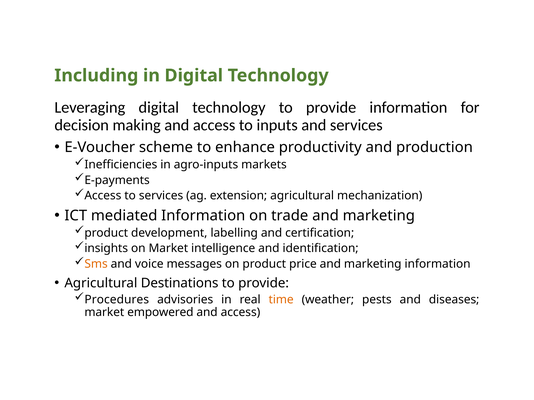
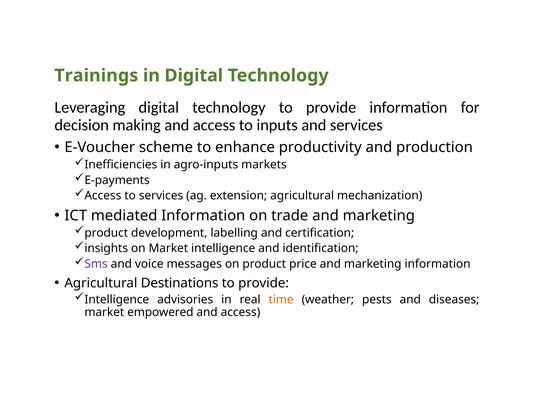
Including: Including -> Trainings (96, 76)
Sms colour: orange -> purple (96, 264)
Procedures: Procedures -> Intelligence (117, 300)
